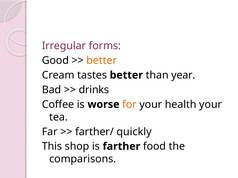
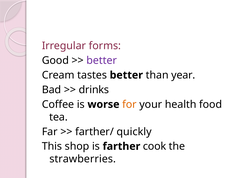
better colour: orange -> purple (102, 61)
health your: your -> food (211, 105)
food: food -> cook (155, 147)
comparisons: comparisons -> strawberries (83, 159)
